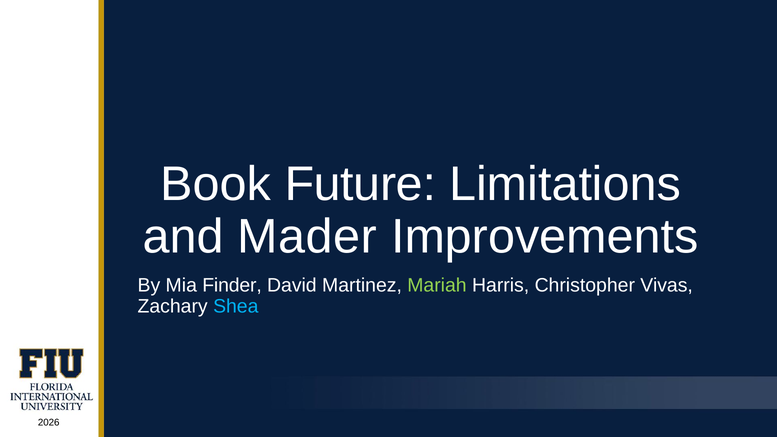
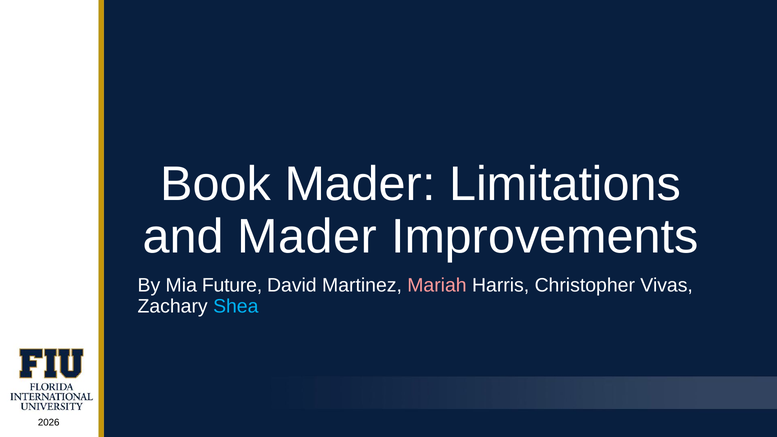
Book Future: Future -> Mader (360, 184)
Finder: Finder -> Future (232, 285)
Mariah colour: light green -> pink (437, 285)
